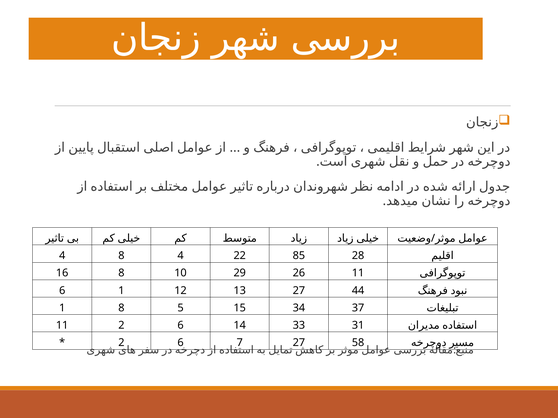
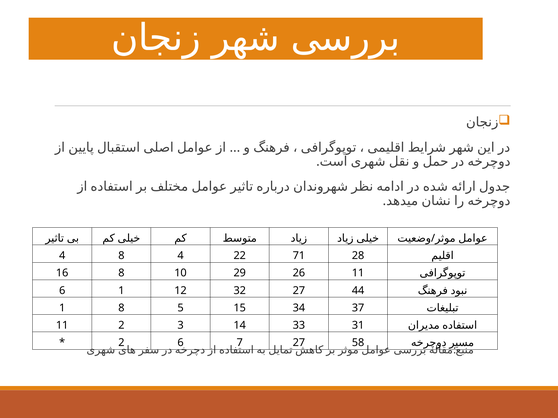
85: 85 -> 71 (299, 256)
13: 13 -> 32 (240, 291)
11 2 6: 6 -> 3 (181, 326)
